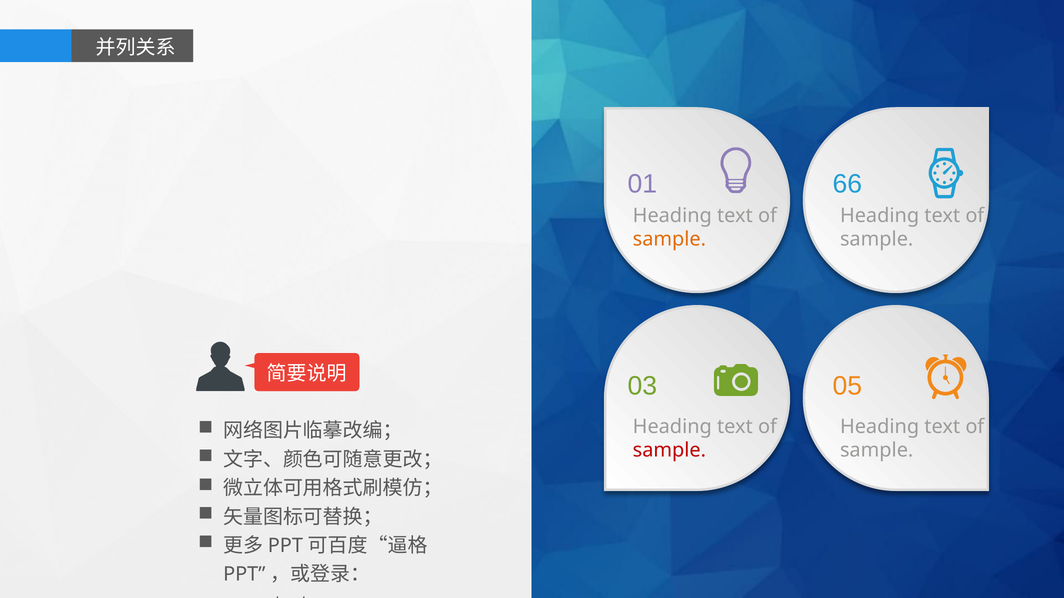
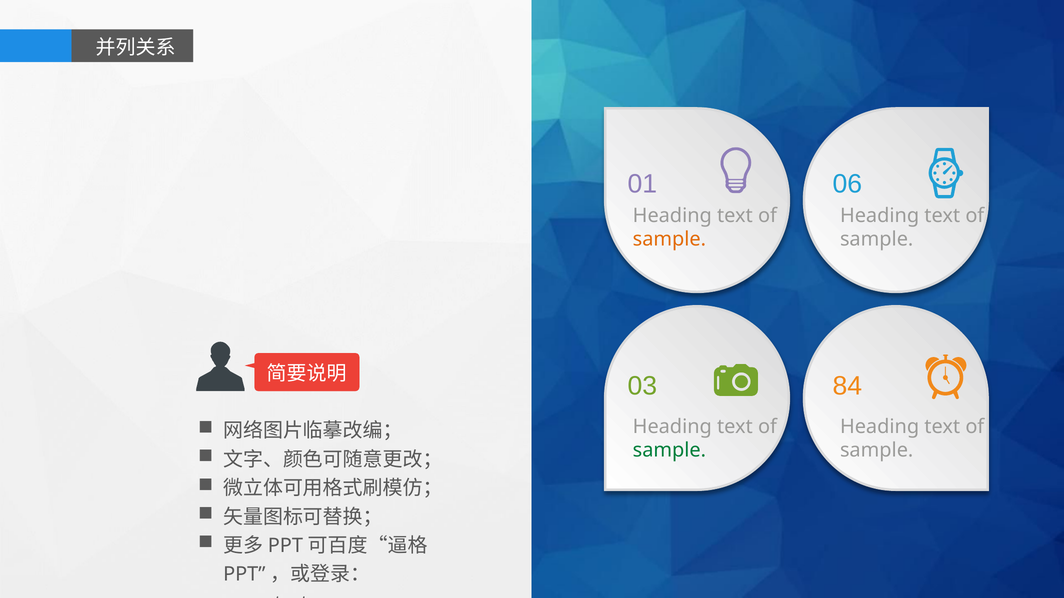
66: 66 -> 06 (847, 184)
05: 05 -> 84 (847, 386)
sample colour: red -> green (669, 451)
